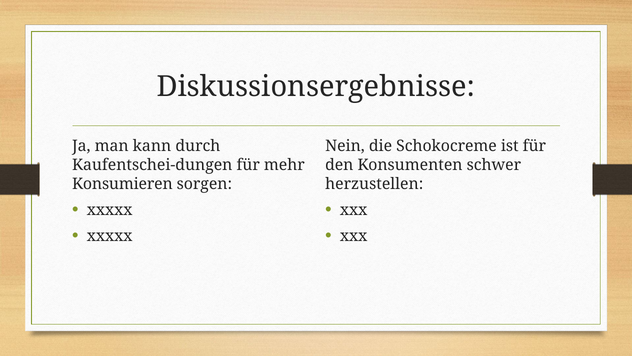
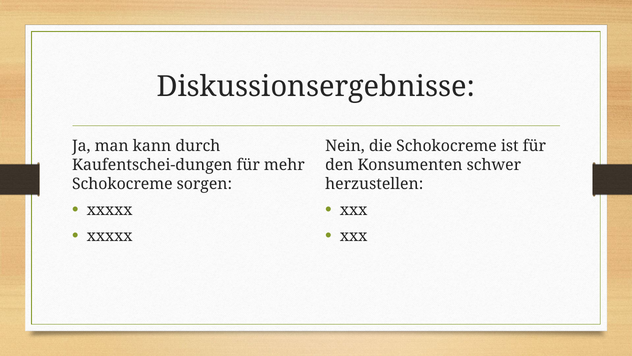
Konsumieren: Konsumieren -> Schokocreme (122, 184)
